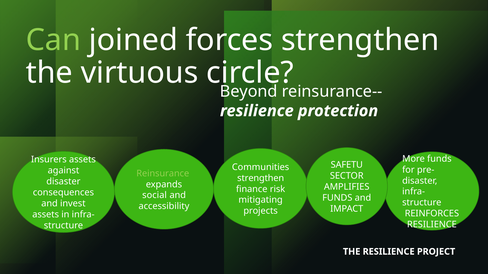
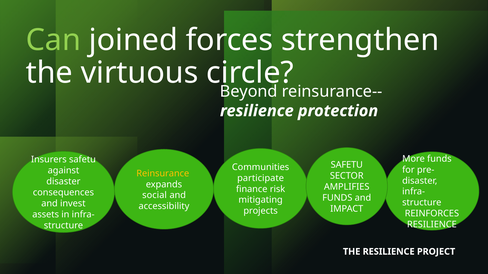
Insurers assets: assets -> safetu (82, 160)
Reinsurance colour: light green -> yellow (163, 174)
strengthen: strengthen -> participate (261, 178)
